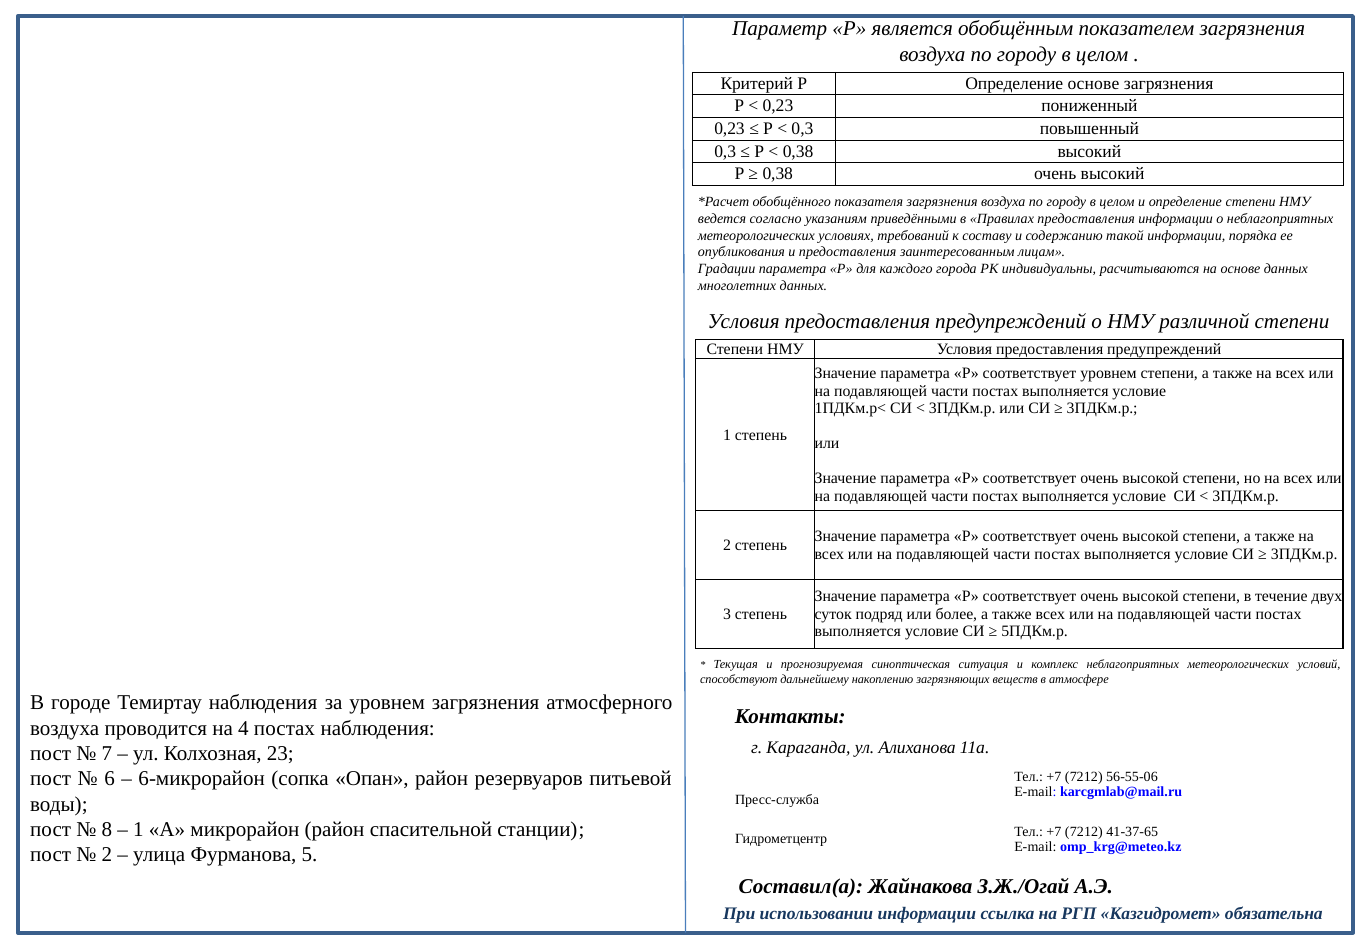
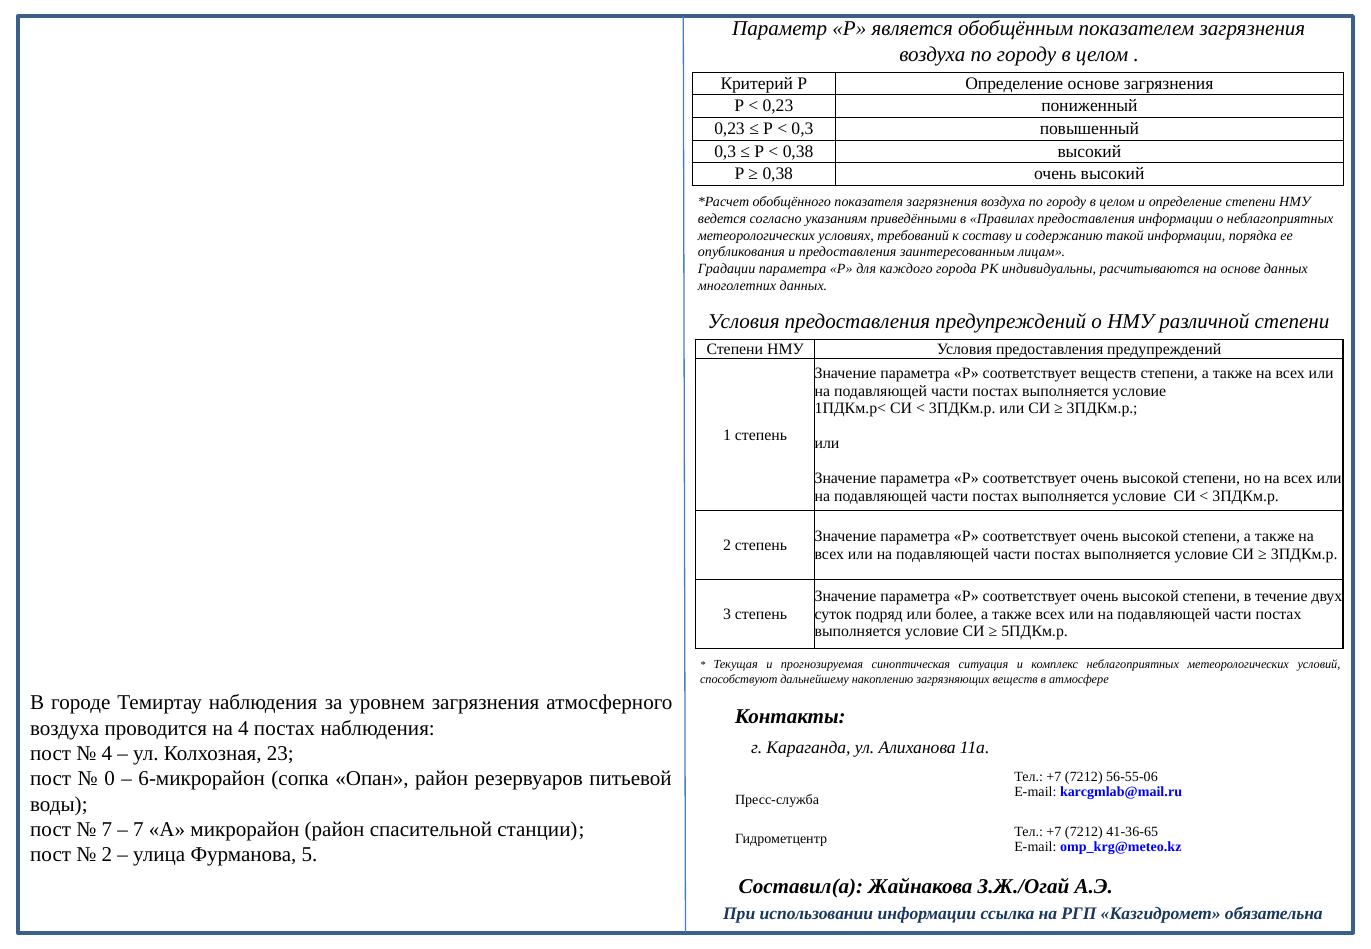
соответствует уровнем: уровнем -> веществ (1108, 374)
7: 7 -> 4 (107, 754)
6: 6 -> 0 (110, 779)
8: 8 -> 7 (107, 830)
1: 1 -> 7 (138, 830)
41-37-65: 41-37-65 -> 41-36-65 (1132, 832)
